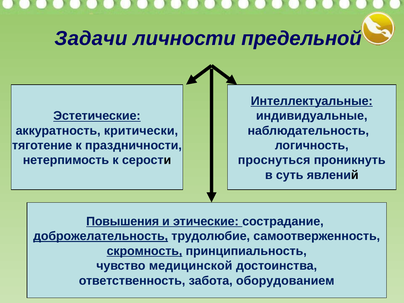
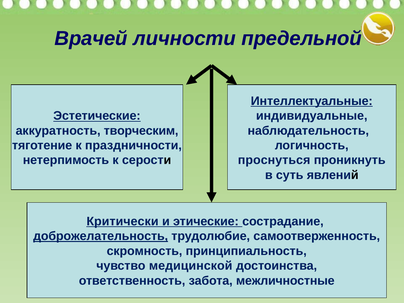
Задачи: Задачи -> Врачей (91, 39)
критически: критически -> творческим (141, 131)
Повышения: Повышения -> Критически (123, 221)
скромность underline: present -> none (145, 251)
оборудованием: оборудованием -> межличностные (285, 281)
